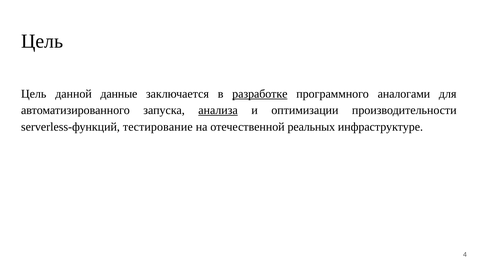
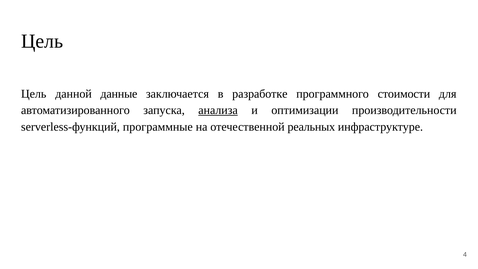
разработке underline: present -> none (260, 94)
аналогами: аналогами -> стоимости (404, 94)
тестирование: тестирование -> программные (158, 127)
